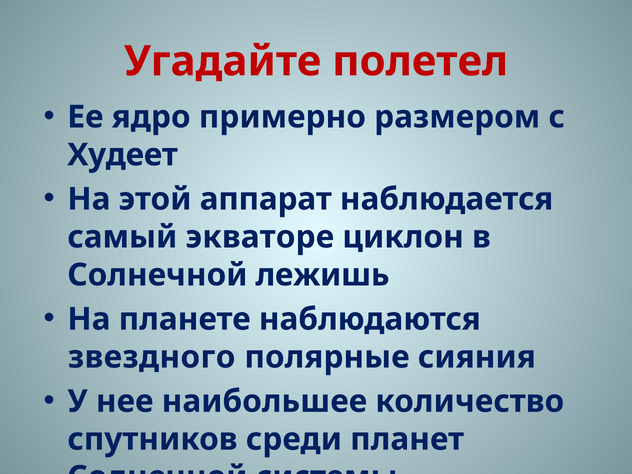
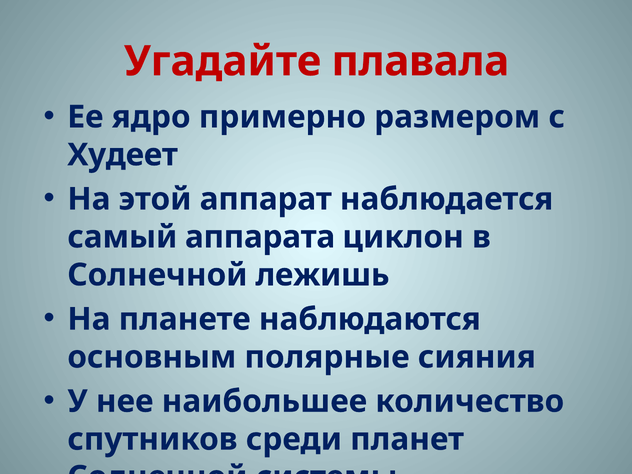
полетел: полетел -> плавала (420, 61)
экваторе: экваторе -> аппарата (260, 237)
звездного: звездного -> основным (152, 357)
